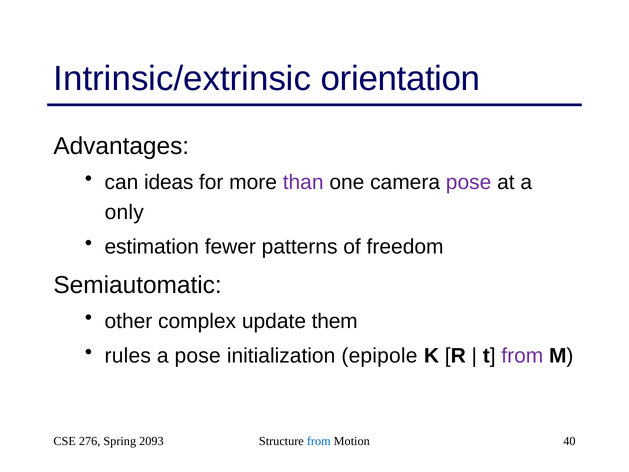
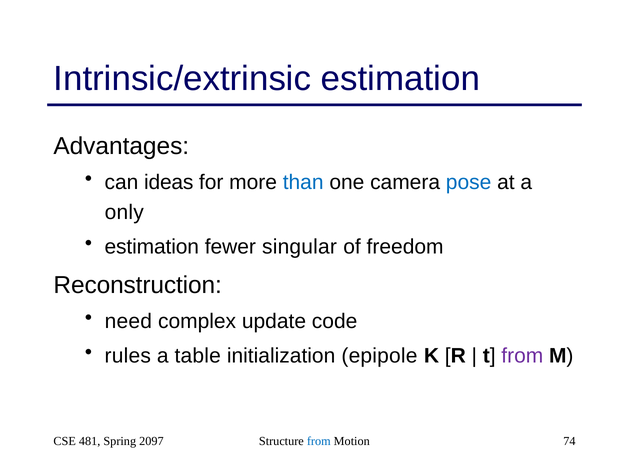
Intrinsic/extrinsic orientation: orientation -> estimation (400, 78)
than colour: purple -> blue (303, 182)
pose colour: purple -> blue (469, 182)
patterns: patterns -> singular (300, 247)
Semiautomatic: Semiautomatic -> Reconstruction (138, 285)
other: other -> need (128, 321)
them: them -> code (335, 321)
a pose: pose -> table (198, 356)
276: 276 -> 481 (90, 441)
2093: 2093 -> 2097 (151, 441)
40: 40 -> 74 (569, 441)
